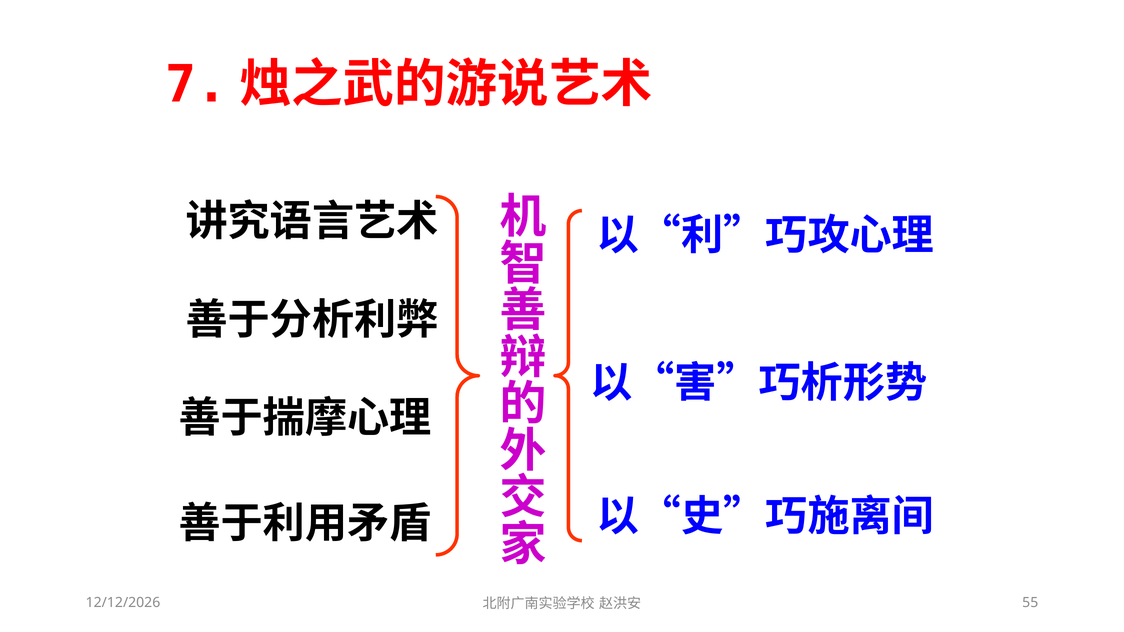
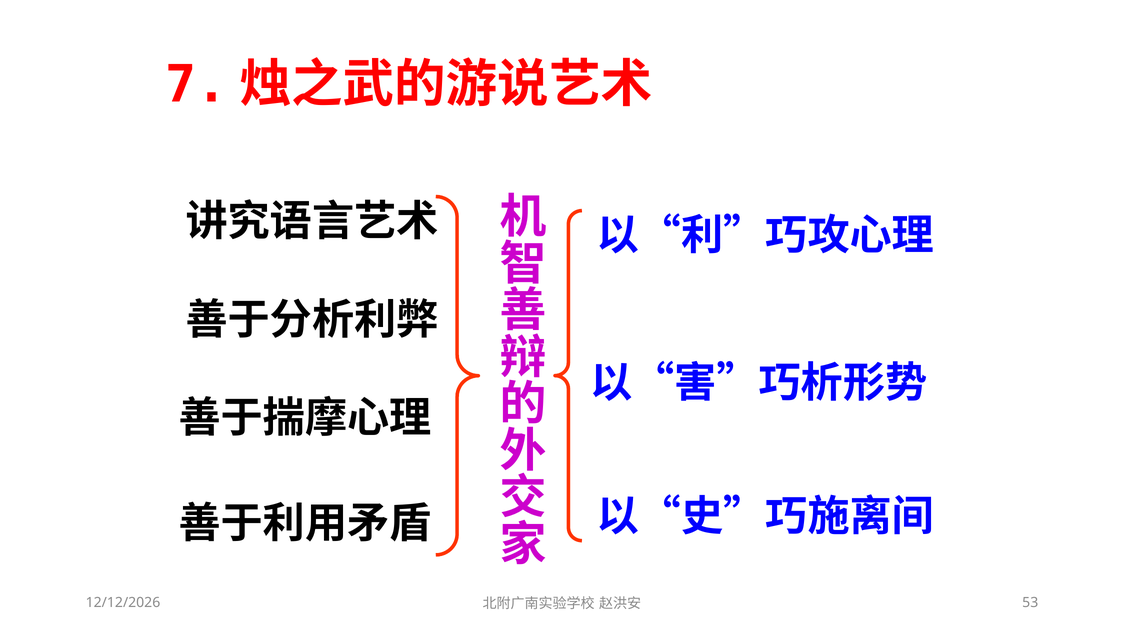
55: 55 -> 53 (1030, 603)
